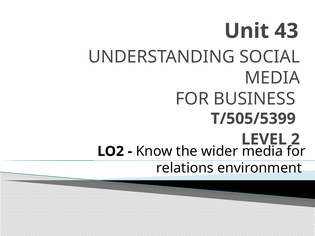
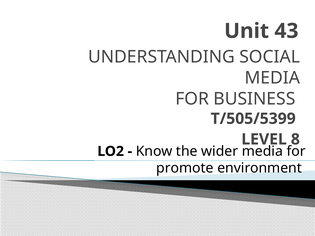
2: 2 -> 8 (295, 139)
relations: relations -> promote (185, 168)
